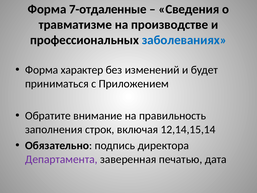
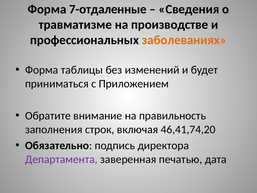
заболеваниях colour: blue -> orange (184, 40)
характер: характер -> таблицы (82, 70)
12,14,15,14: 12,14,15,14 -> 46,41,74,20 (188, 129)
